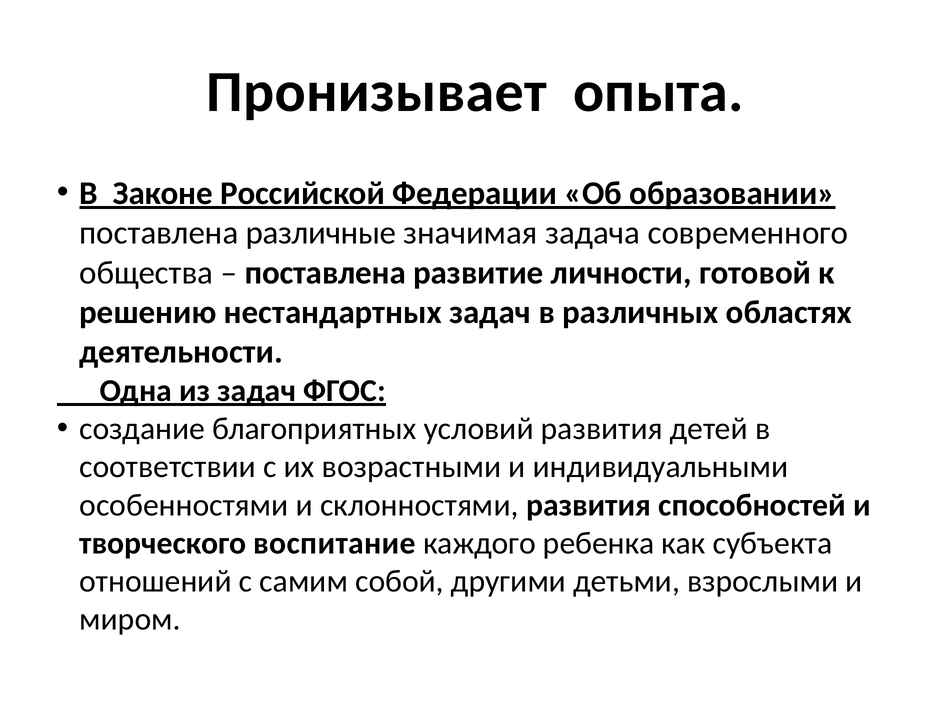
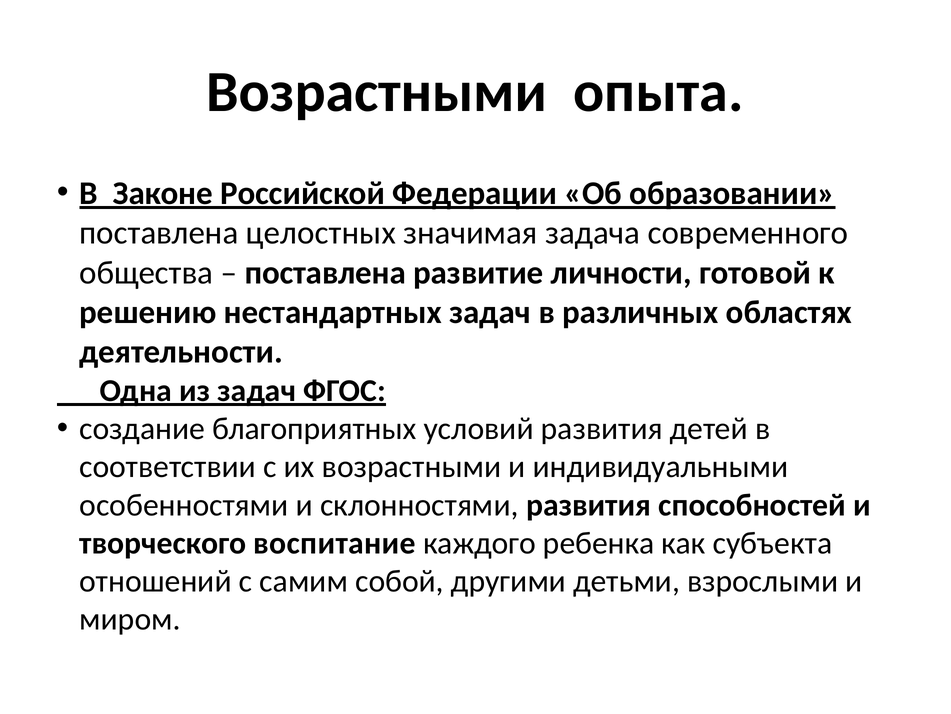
Пронизывает: Пронизывает -> Возрастными (377, 92)
различные: различные -> целостных (321, 233)
